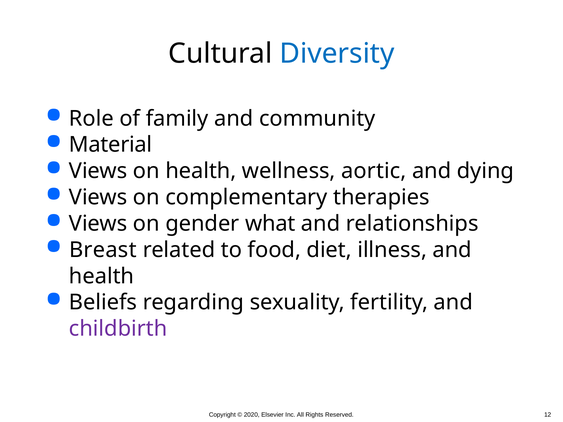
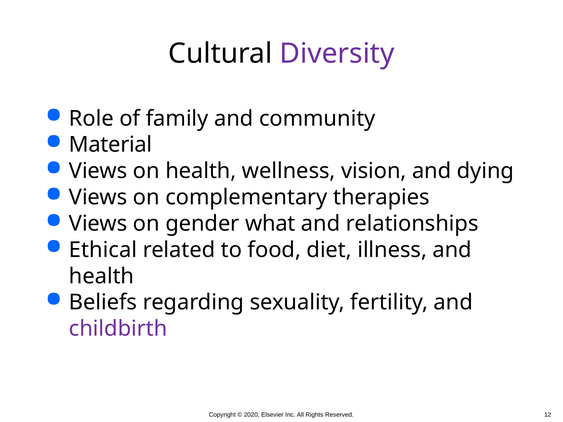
Diversity colour: blue -> purple (337, 54)
aortic: aortic -> vision (374, 171)
Breast: Breast -> Ethical (103, 250)
